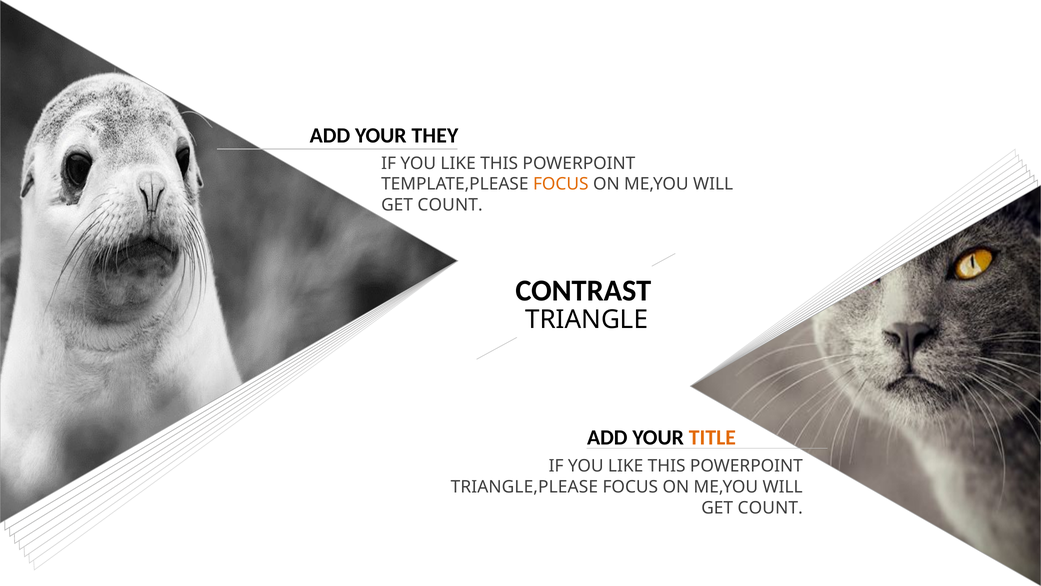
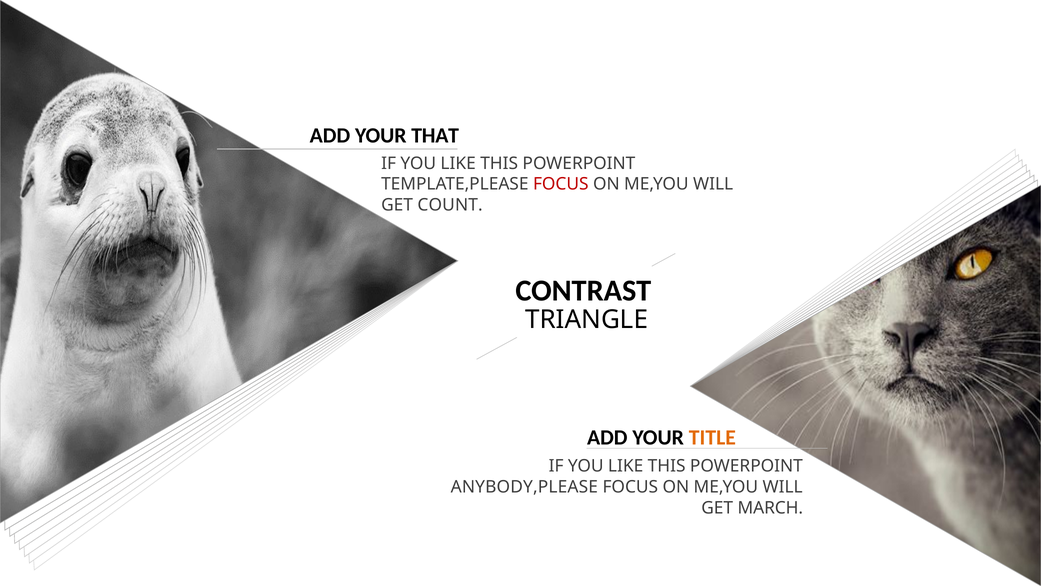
THEY: THEY -> THAT (435, 136)
FOCUS colour: orange -> red (561, 184)
TRIANGLE,PLEASE: TRIANGLE,PLEASE -> ANYBODY,PLEASE (524, 487)
COUNT: COUNT -> MARCH (770, 507)
